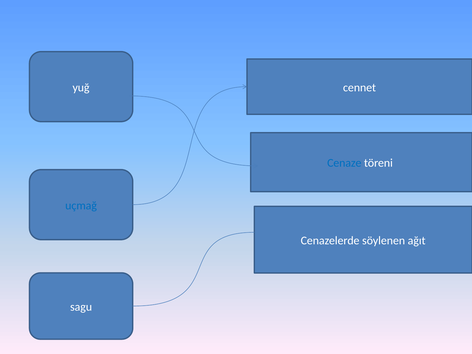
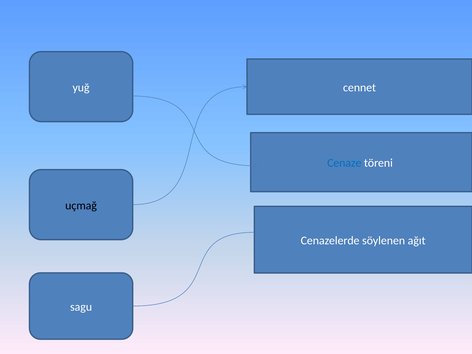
uçmağ colour: blue -> black (81, 205)
